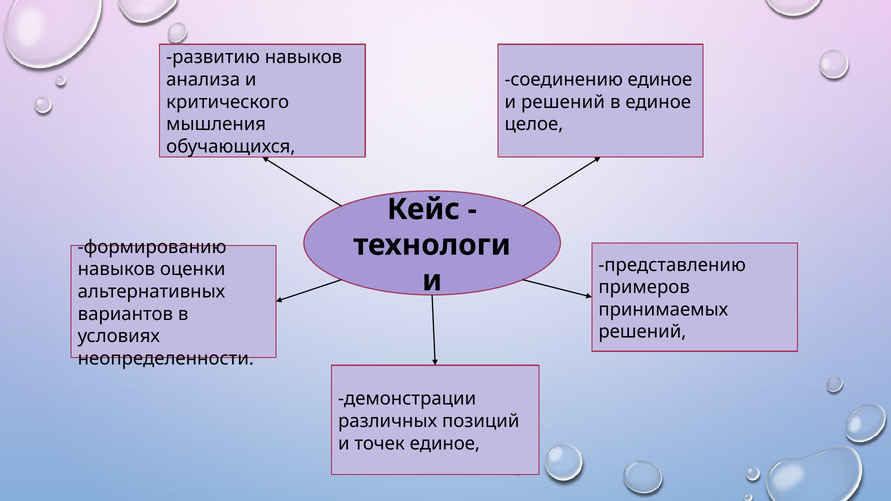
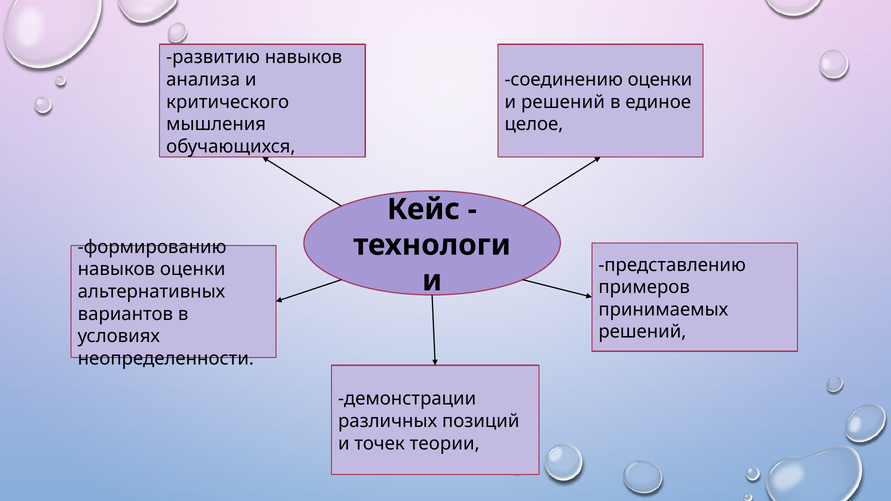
соединению единое: единое -> оценки (660, 80)
точек единое: единое -> теории (445, 444)
